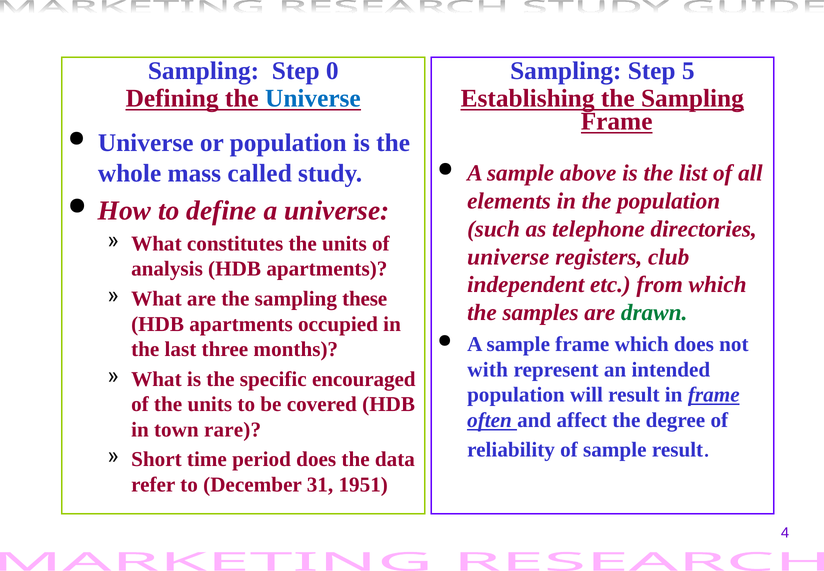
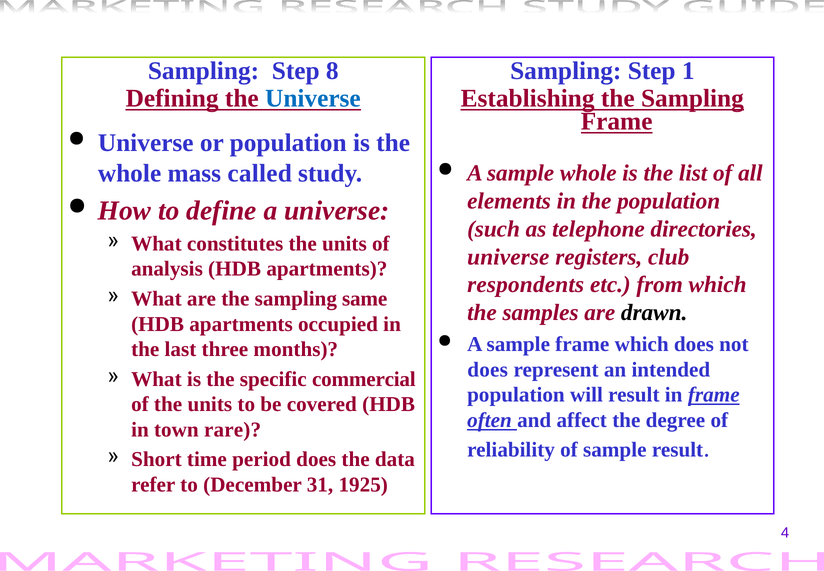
0: 0 -> 8 (332, 71)
5: 5 -> 1 (688, 71)
sample above: above -> whole (588, 173)
independent: independent -> respondents (526, 285)
these: these -> same (365, 298)
drawn colour: green -> black (654, 312)
with: with -> does (488, 369)
encouraged: encouraged -> commercial (364, 379)
1951: 1951 -> 1925 (363, 484)
